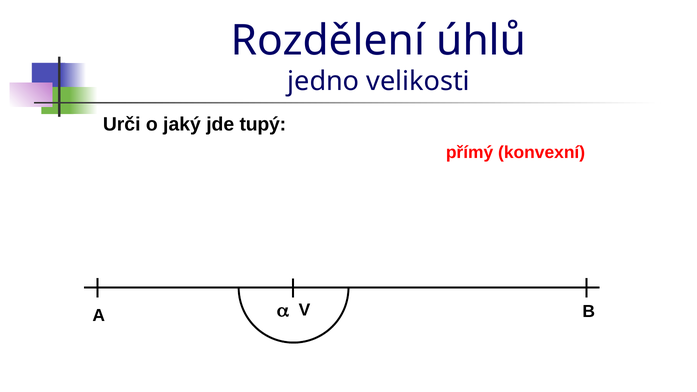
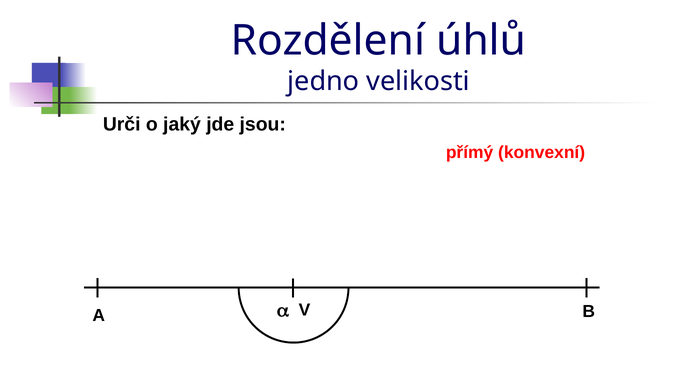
tupý: tupý -> jsou (263, 125)
